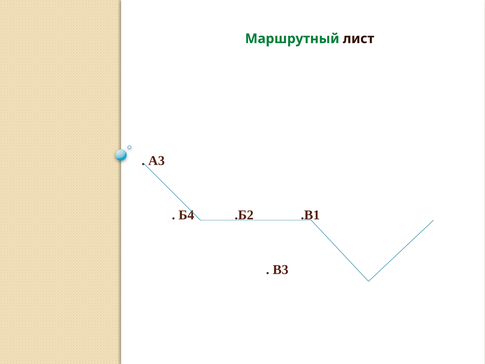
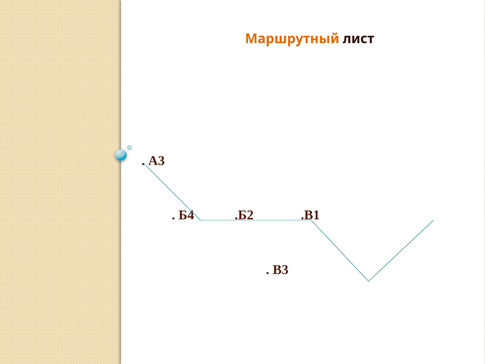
Маршрутный colour: green -> orange (292, 39)
